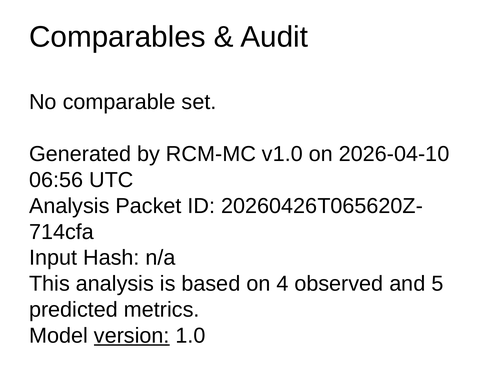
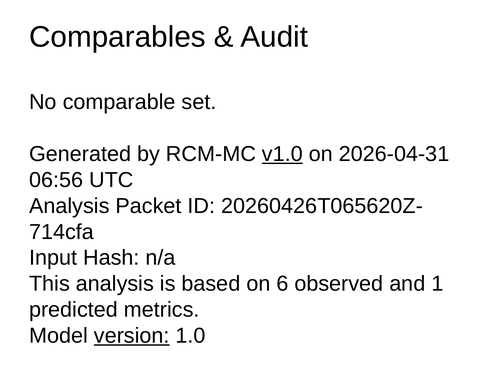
v1.0 underline: none -> present (282, 154)
2026-04-10: 2026-04-10 -> 2026-04-31 (394, 154)
4: 4 -> 6 (282, 283)
5: 5 -> 1 (437, 283)
